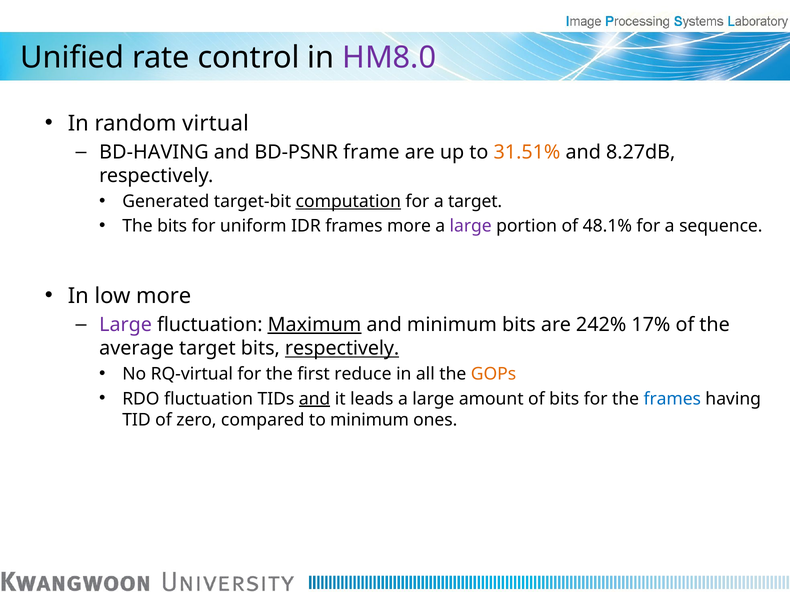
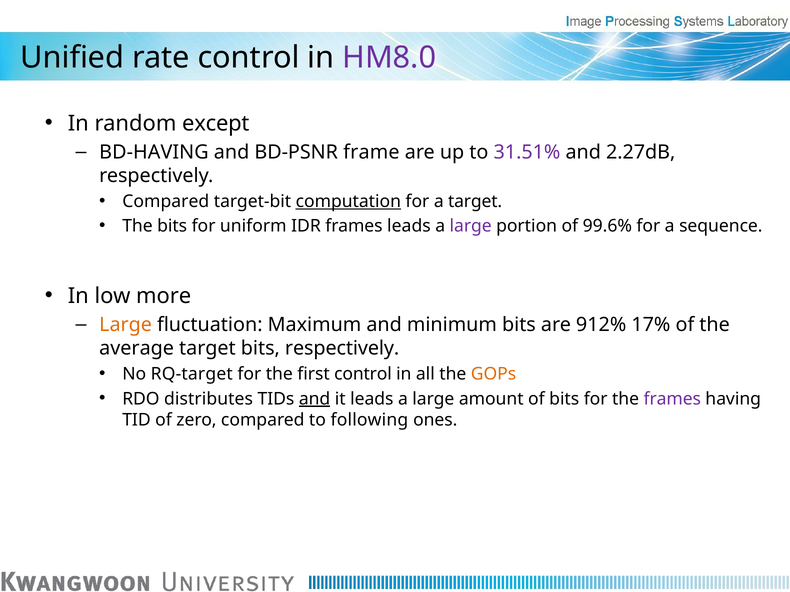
virtual: virtual -> except (216, 124)
31.51% colour: orange -> purple (527, 152)
8.27dB: 8.27dB -> 2.27dB (641, 152)
Generated: Generated -> Compared (166, 202)
frames more: more -> leads (409, 226)
48.1%: 48.1% -> 99.6% (607, 226)
Large colour: purple -> orange (126, 325)
Maximum underline: present -> none (314, 325)
242%: 242% -> 912% (601, 325)
respectively underline: present -> none (342, 349)
RQ-virtual: RQ-virtual -> RQ-target (192, 374)
first reduce: reduce -> control (363, 374)
RDO fluctuation: fluctuation -> distributes (209, 399)
frames colour: blue -> purple (672, 399)
to minimum: minimum -> following (369, 420)
